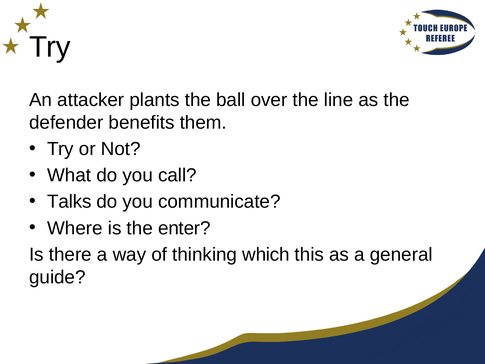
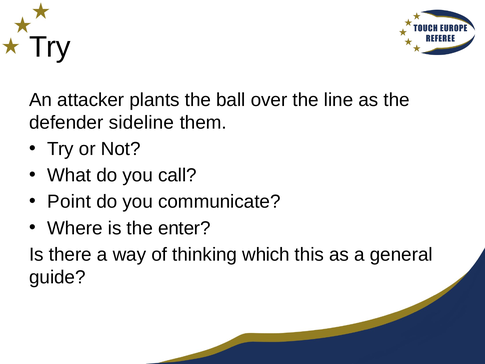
benefits: benefits -> sideline (141, 122)
Talks: Talks -> Point (69, 202)
